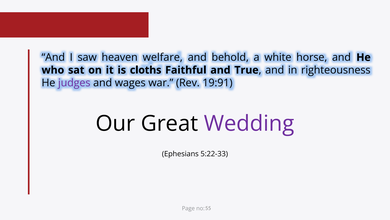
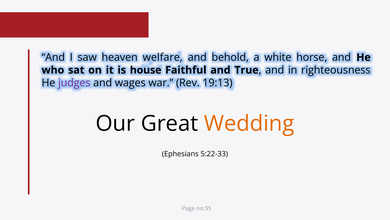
cloths: cloths -> house (146, 70)
19:91: 19:91 -> 19:13 (217, 83)
Wedding colour: purple -> orange (249, 124)
